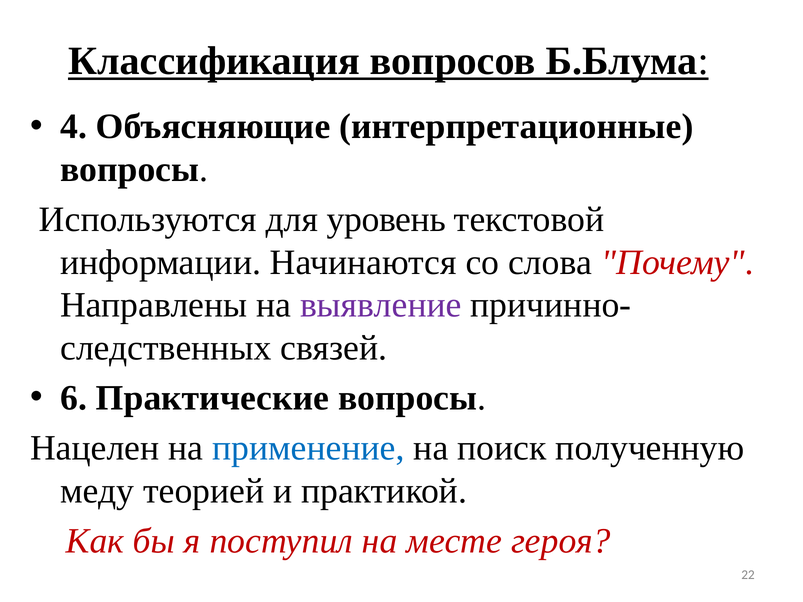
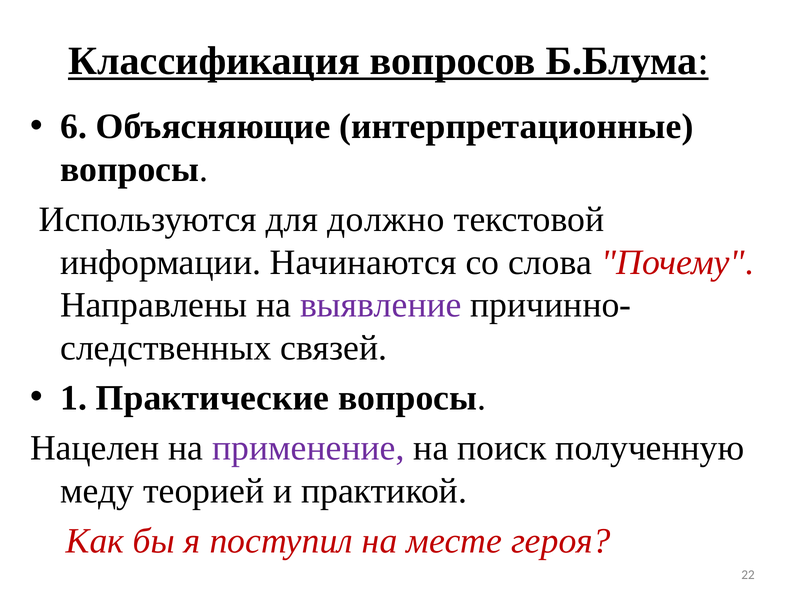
4: 4 -> 6 (74, 127)
уровень: уровень -> должно (386, 220)
6: 6 -> 1 (74, 398)
применение colour: blue -> purple (308, 448)
